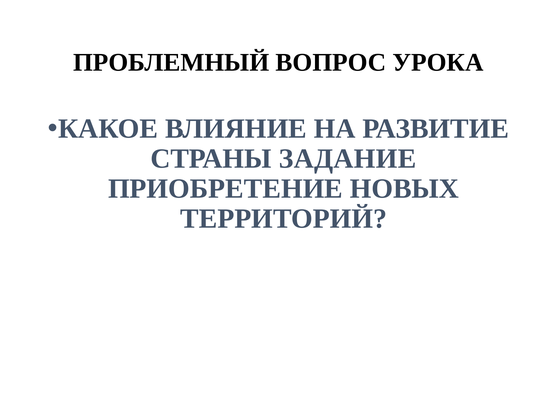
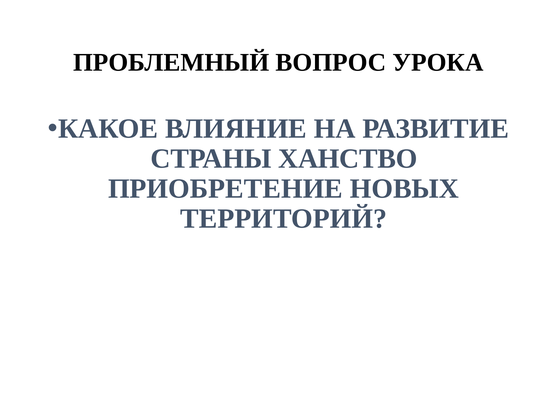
ЗАДАНИЕ: ЗАДАНИЕ -> ХАНСТВО (348, 159)
